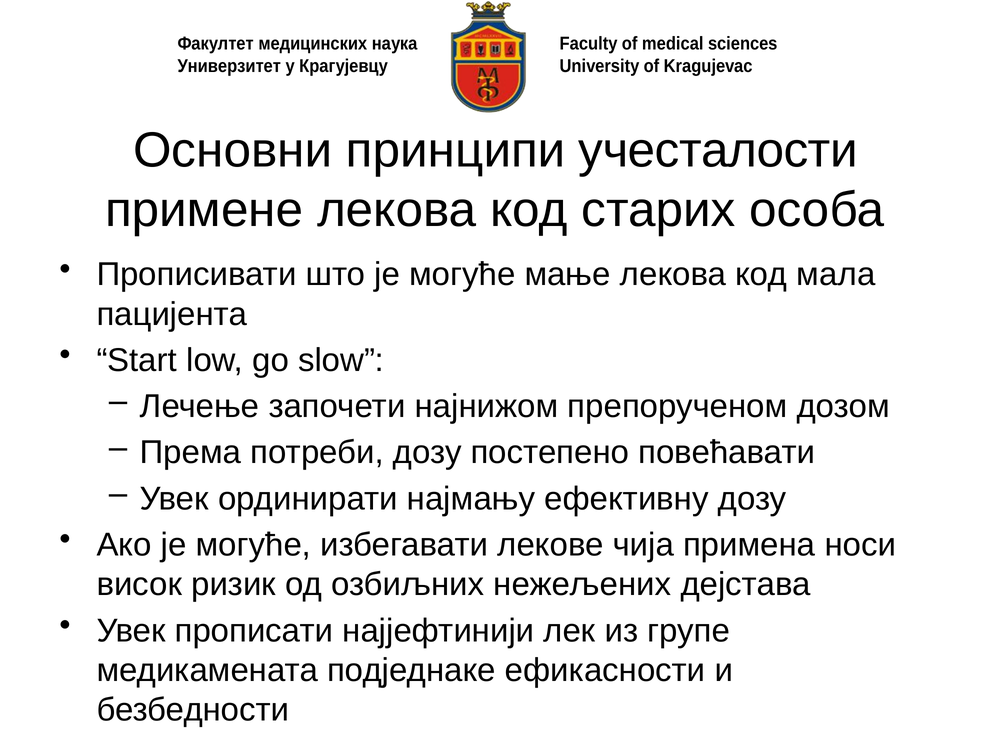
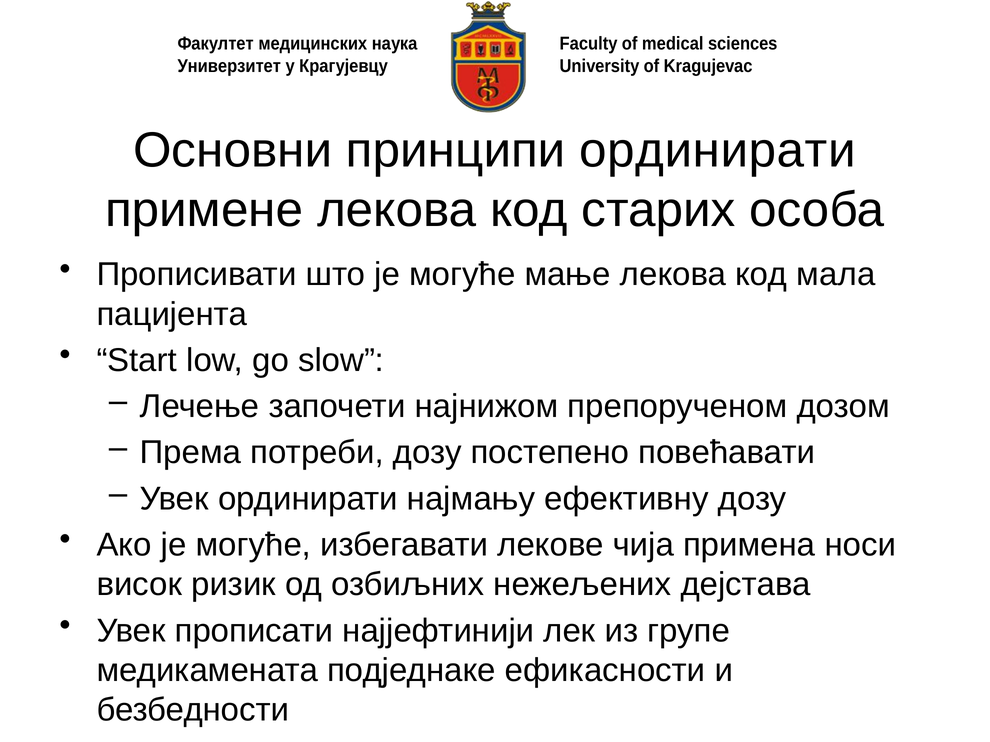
принципи учесталости: учесталости -> ординирати (718, 151)
